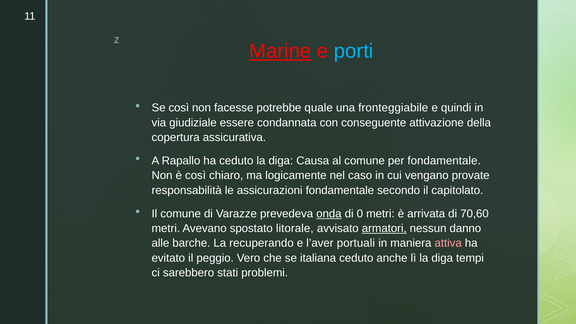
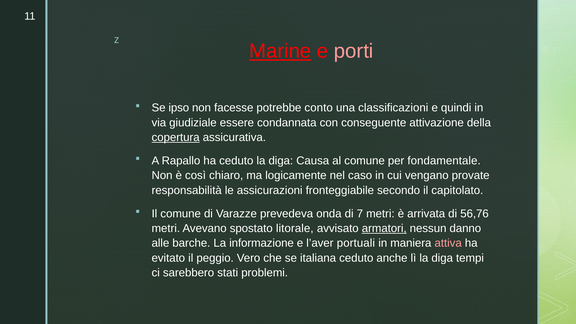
porti colour: light blue -> pink (354, 51)
Se così: così -> ipso (179, 108)
quale: quale -> conto (319, 108)
fronteggiabile: fronteggiabile -> classificazioni (393, 108)
copertura underline: none -> present (176, 137)
assicurazioni fondamentale: fondamentale -> fronteggiabile (340, 190)
onda underline: present -> none (329, 214)
0: 0 -> 7 (360, 214)
70,60: 70,60 -> 56,76 (475, 214)
recuperando: recuperando -> informazione (262, 243)
